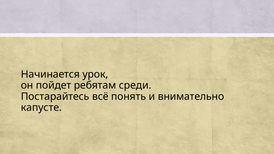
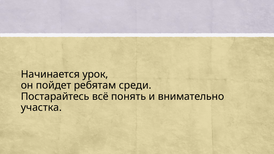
капусте: капусте -> участка (41, 108)
